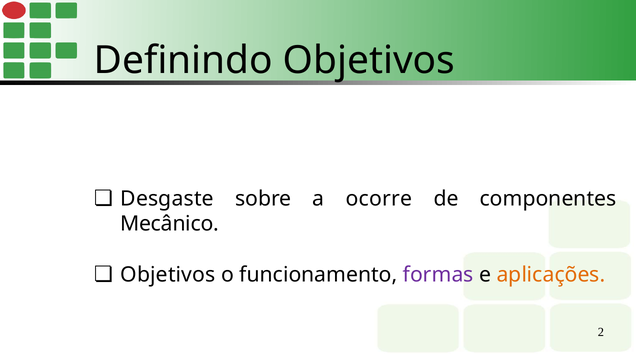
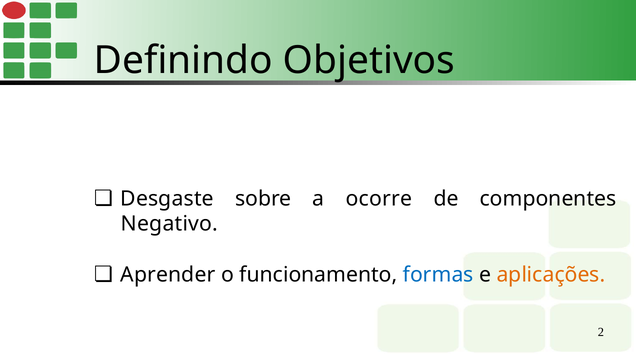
Mecânico: Mecânico -> Negativo (169, 224)
Objetivos: Objetivos -> Aprender (168, 275)
formas colour: purple -> blue (438, 275)
